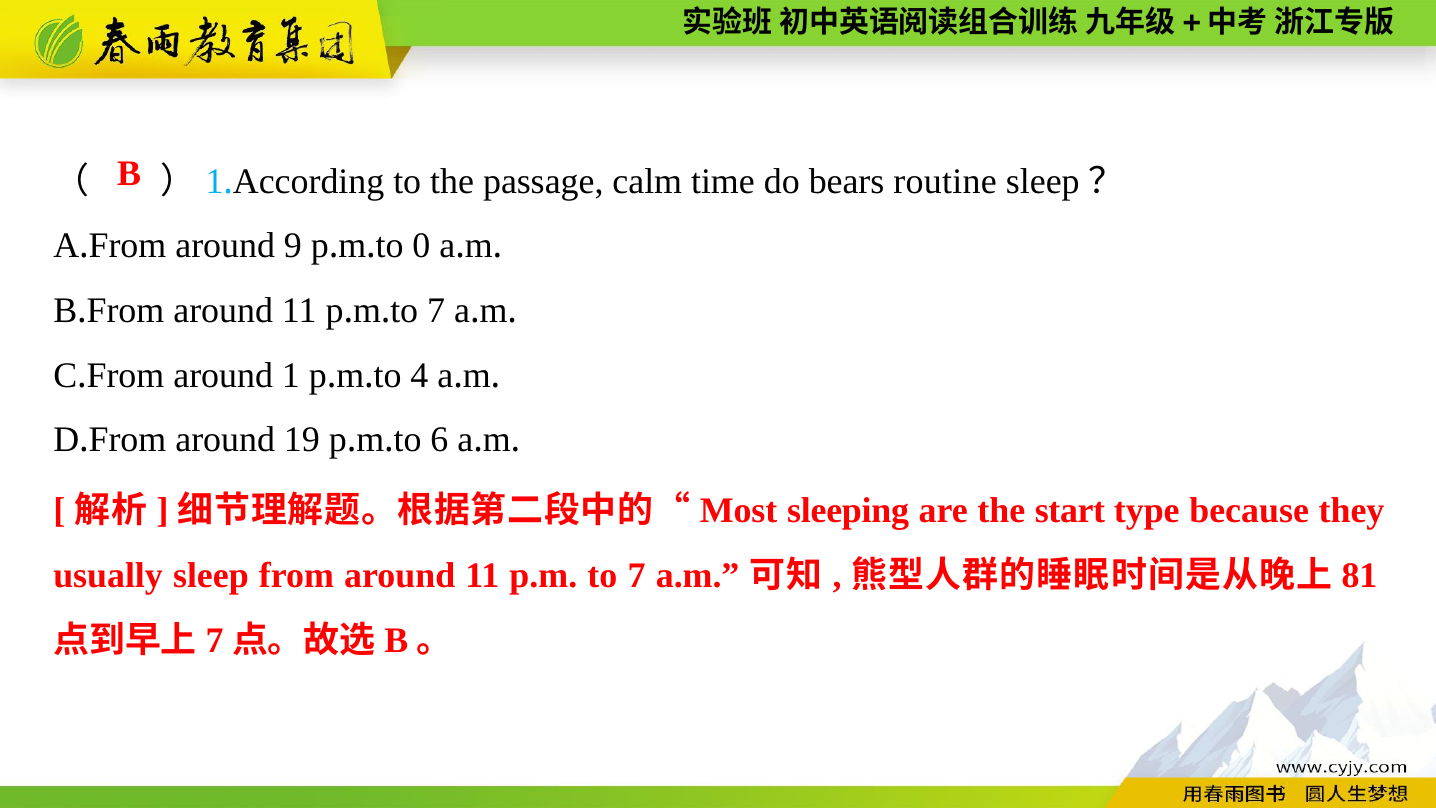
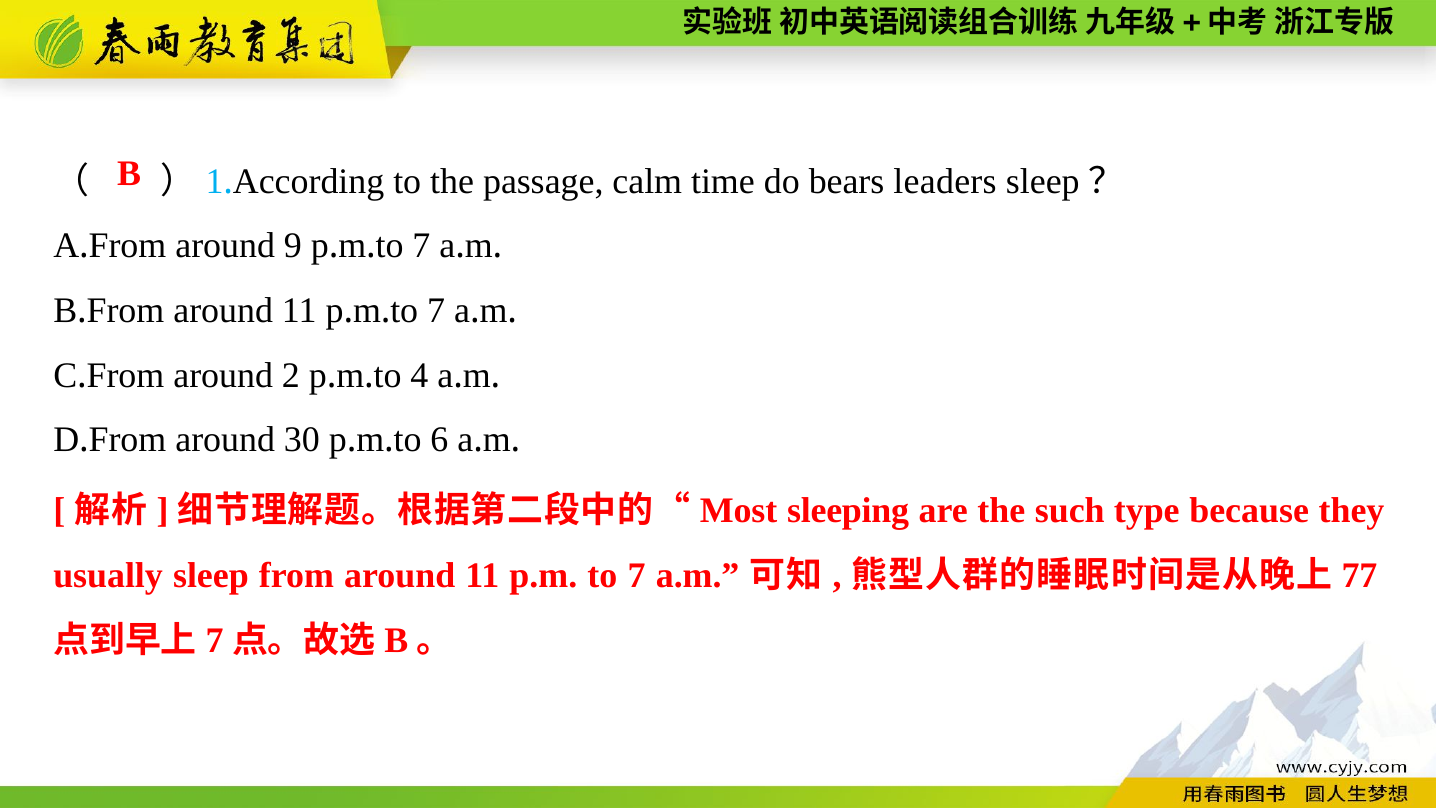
routine: routine -> leaders (945, 181)
0: 0 -> 7 (421, 246)
1: 1 -> 2 (291, 375)
19: 19 -> 30 (302, 440)
start: start -> such (1070, 511)
81: 81 -> 77 (1360, 576)
